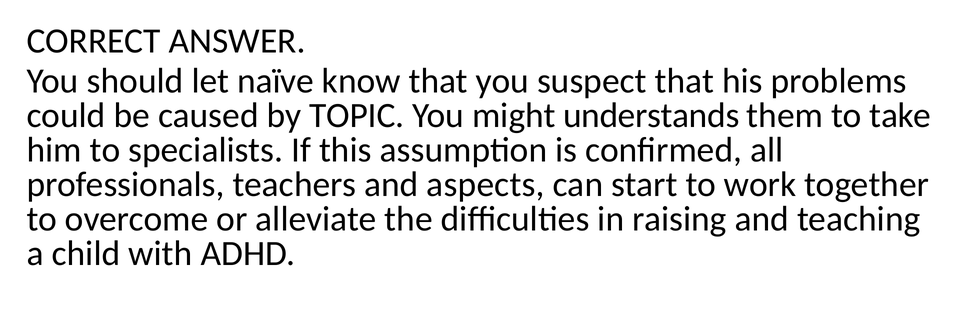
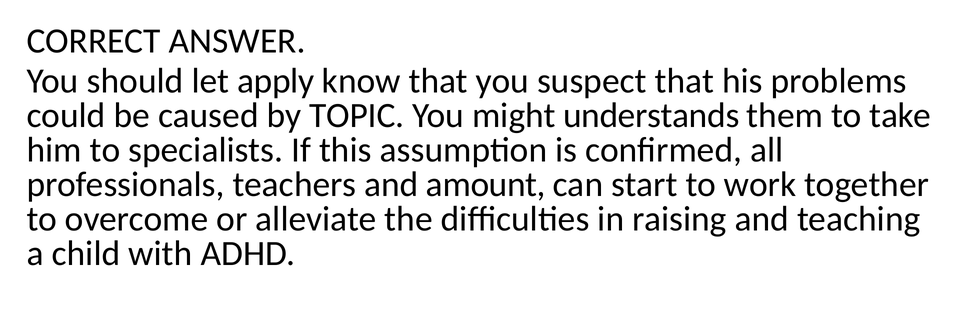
naïve: naïve -> apply (276, 81)
aspects: aspects -> amount (486, 184)
